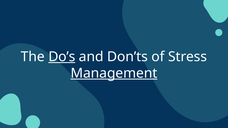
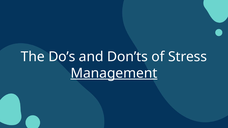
Do’s underline: present -> none (62, 57)
